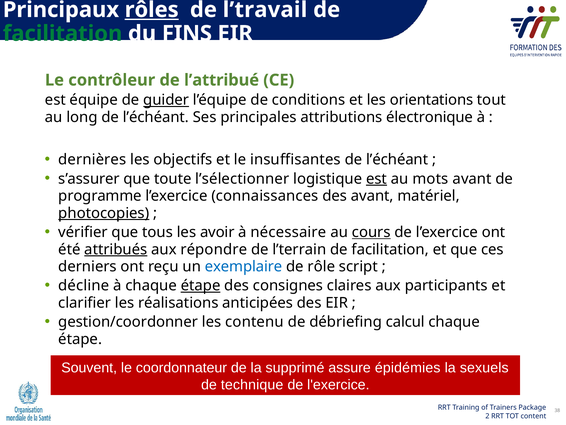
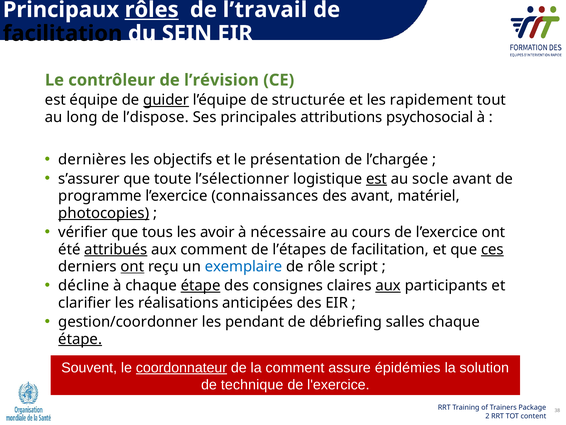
facilitation colour: green -> black (63, 33)
FINS: FINS -> SEIN (187, 33)
l’attribué: l’attribué -> l’révision (221, 80)
conditions: conditions -> structurée (309, 100)
orientations: orientations -> rapidement (431, 100)
long de l’échéant: l’échéant -> l’dispose (156, 117)
électronique: électronique -> psychosocial (430, 117)
insuffisantes: insuffisantes -> présentation (295, 159)
l’échéant: l’échéant -> l’chargée (397, 159)
mots: mots -> socle (430, 179)
cours underline: present -> none (371, 232)
aux répondre: répondre -> comment (214, 249)
l’terrain: l’terrain -> l’étapes (299, 249)
ces underline: none -> present (492, 249)
ont underline: none -> present (132, 266)
aux underline: none -> present (388, 285)
contenu: contenu -> pendant (255, 322)
calcul: calcul -> salles (405, 322)
étape underline: none -> present (80, 339)
coordonnateur underline: none -> present (181, 367)
la supprimé: supprimé -> comment (295, 367)
sexuels: sexuels -> solution (484, 367)
